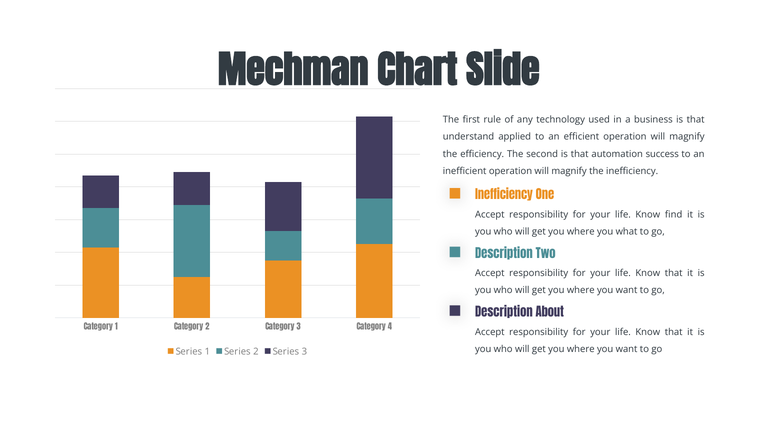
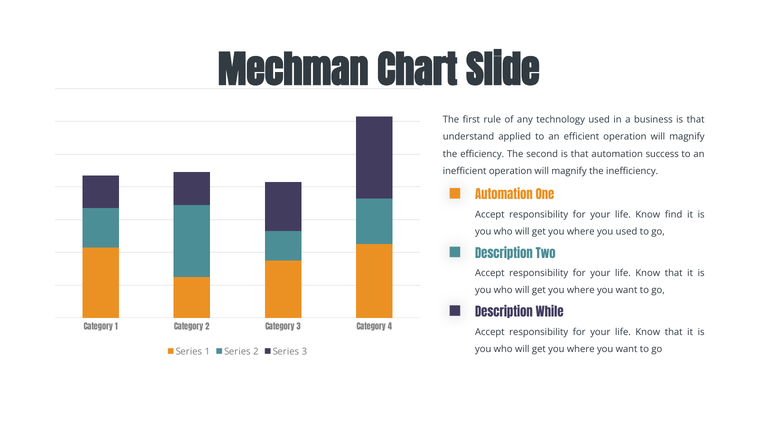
Inefficiency: Inefficiency -> Automation (504, 196)
you what: what -> used (627, 232)
About: About -> While (550, 313)
